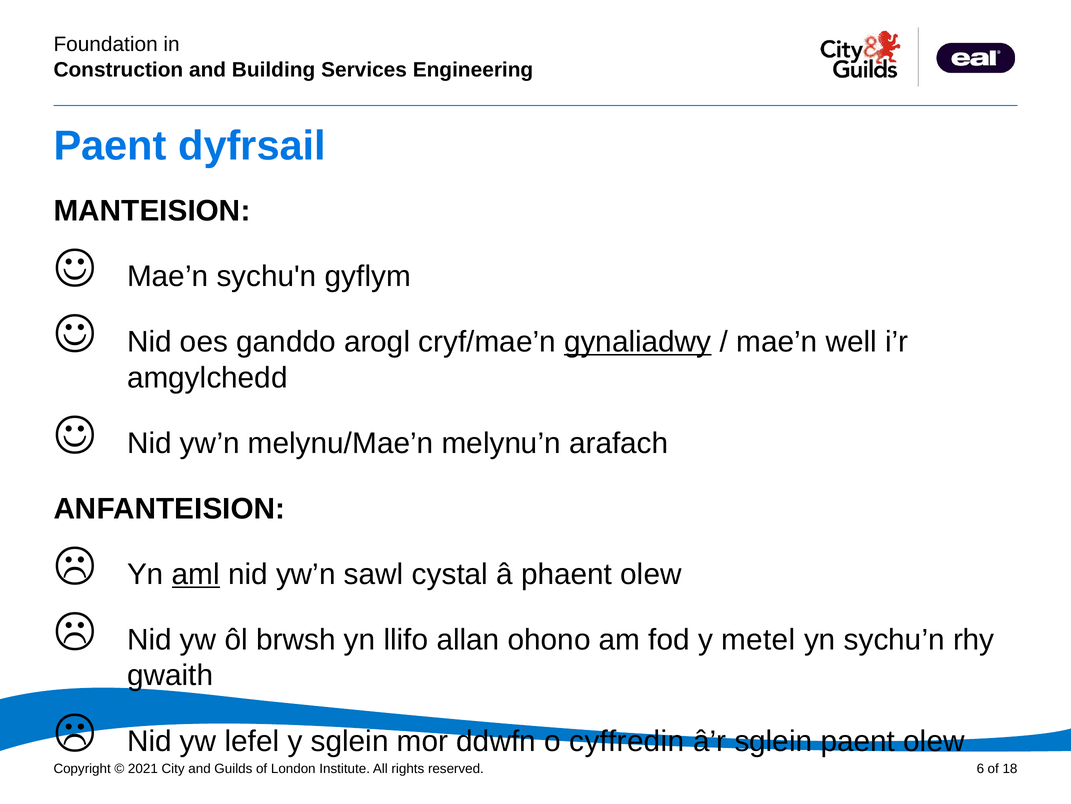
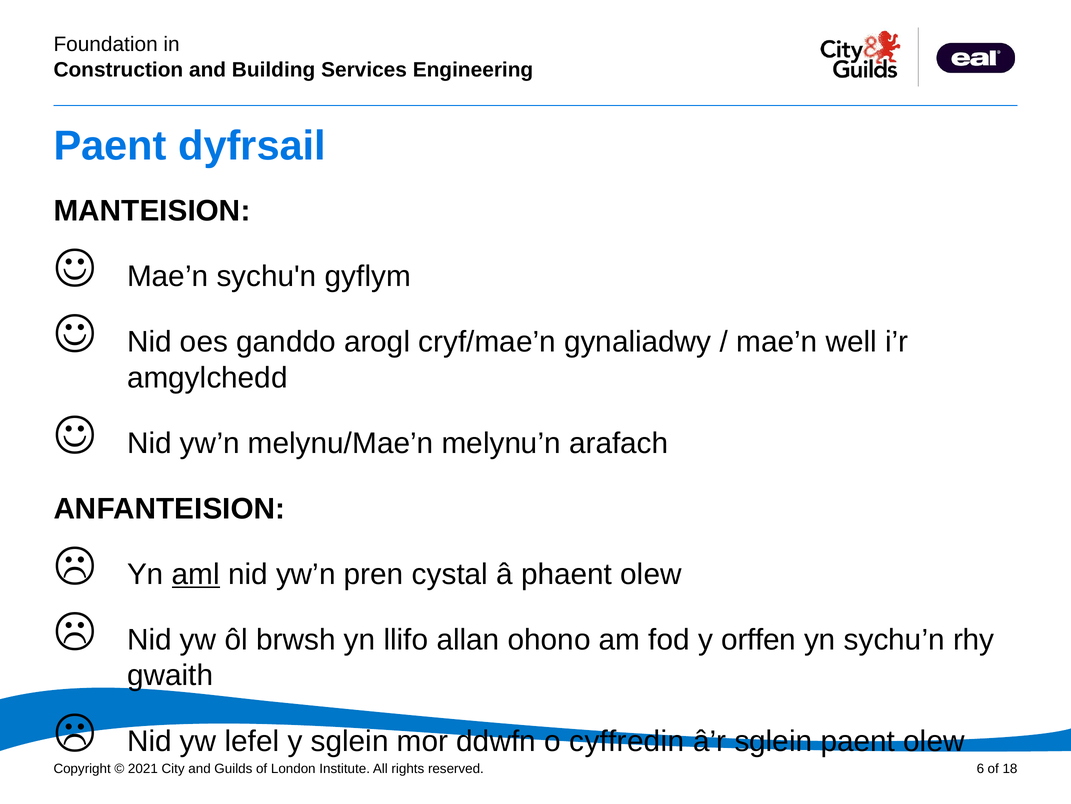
gynaliadwy underline: present -> none (638, 342)
sawl: sawl -> pren (374, 574)
metel: metel -> orffen (759, 639)
